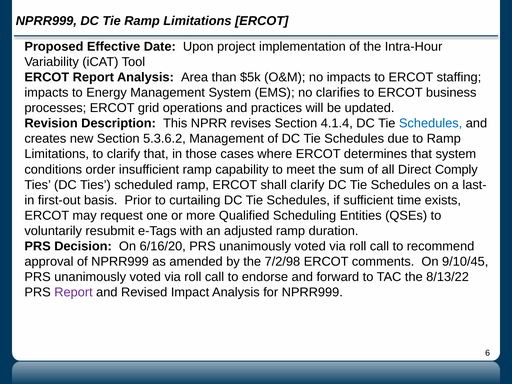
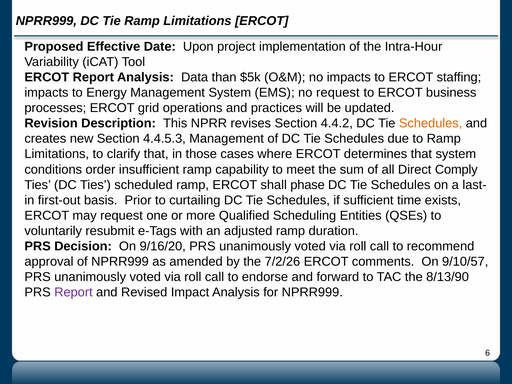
Area: Area -> Data (195, 77)
no clarifies: clarifies -> request (338, 93)
4.1.4: 4.1.4 -> 4.4.2 (337, 123)
Schedules colour: blue -> orange (431, 123)
5.3.6.2: 5.3.6.2 -> 4.4.5.3 (164, 139)
shall clarify: clarify -> phase (308, 185)
6/16/20: 6/16/20 -> 9/16/20 (163, 246)
7/2/98: 7/2/98 -> 7/2/26 (282, 262)
9/10/45: 9/10/45 -> 9/10/57 (465, 262)
8/13/22: 8/13/22 -> 8/13/90 (448, 277)
